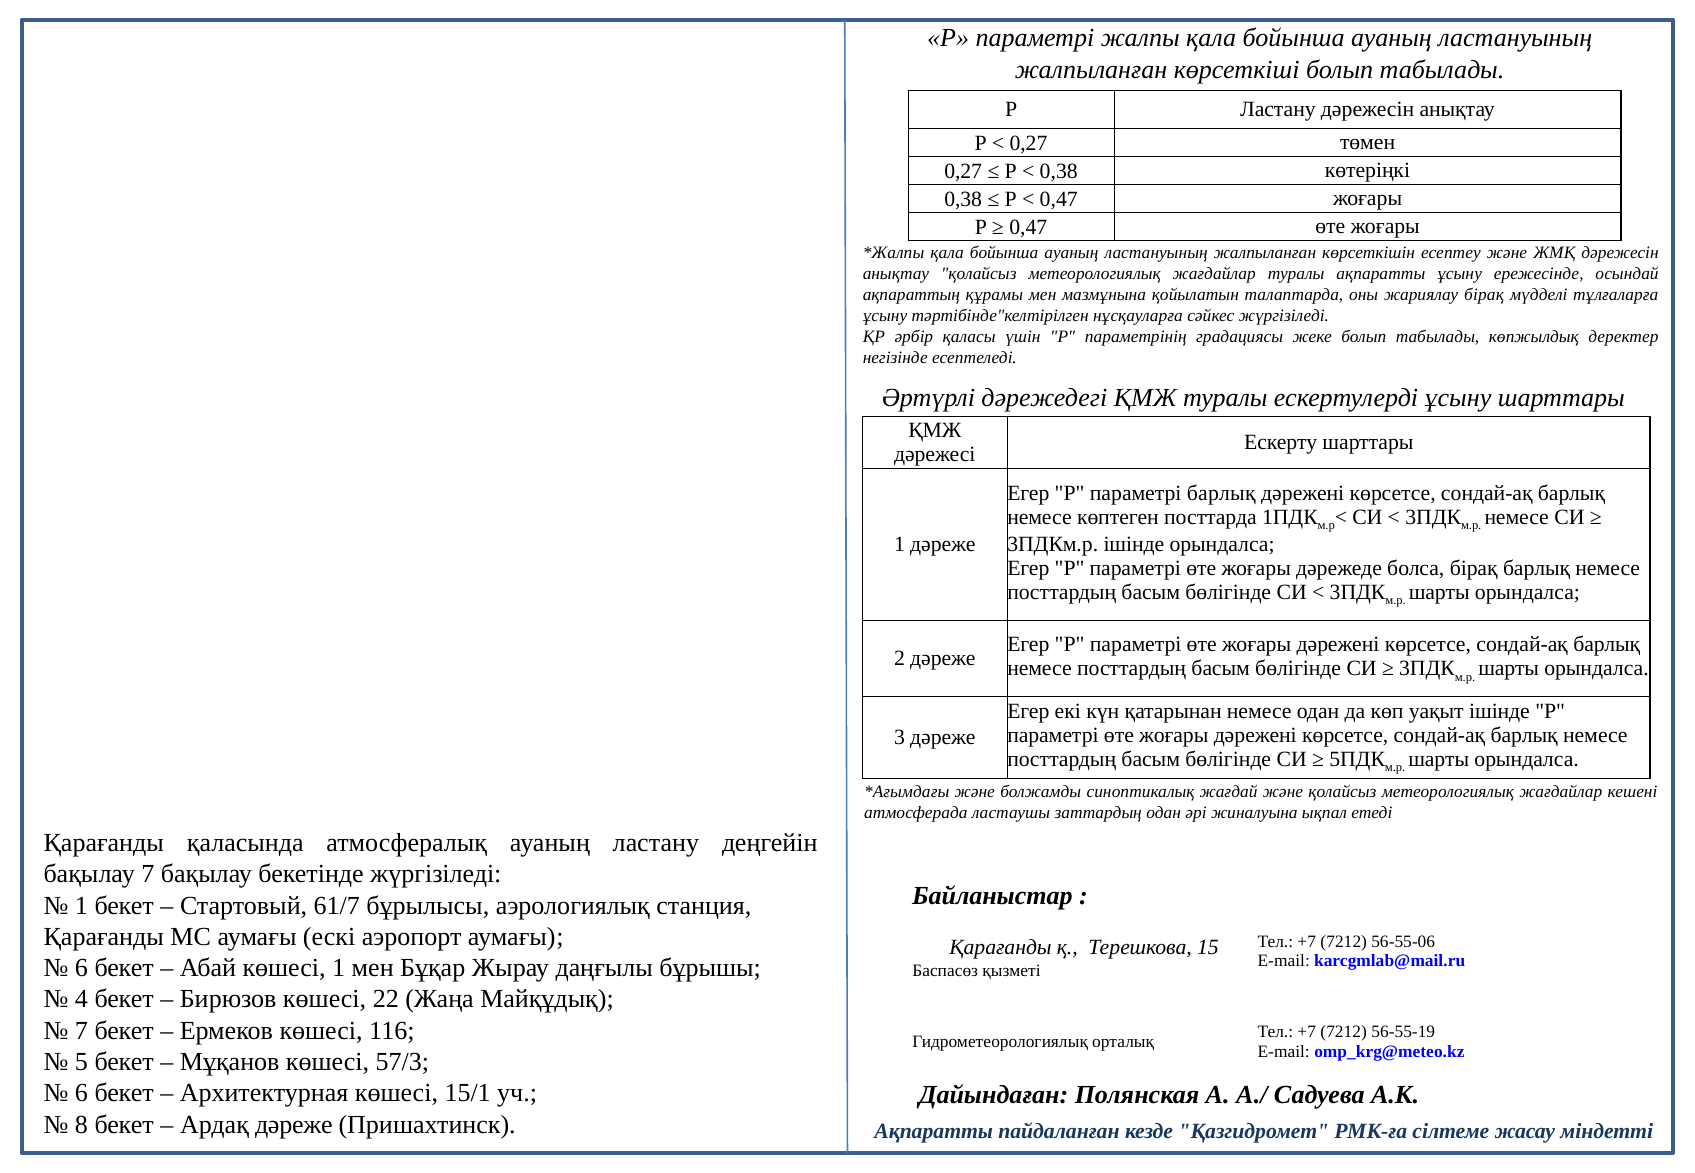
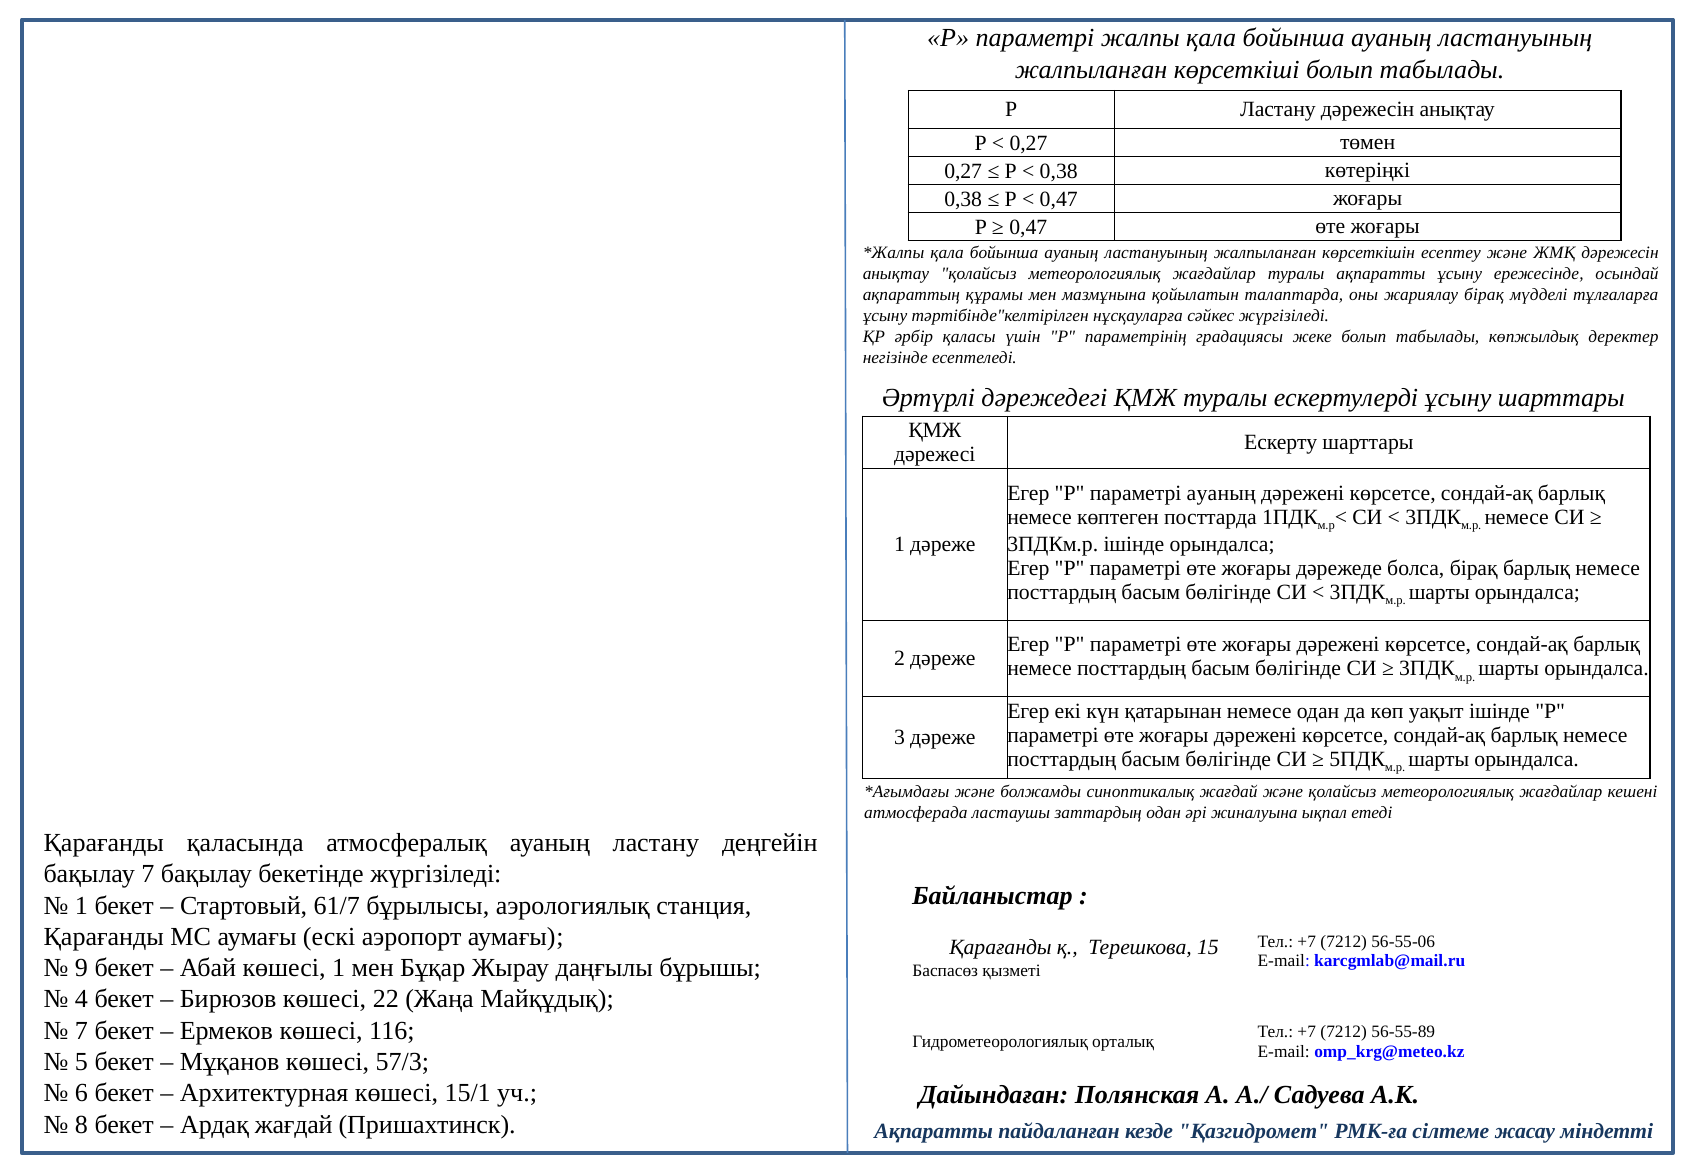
параметрі барлық: барлық -> ауаның (1221, 493)
6: 6 -> 9 (81, 968)
56-55-19: 56-55-19 -> 56-55-89 (1403, 1033)
Ардақ дәреже: дәреже -> жағдай (294, 1125)
